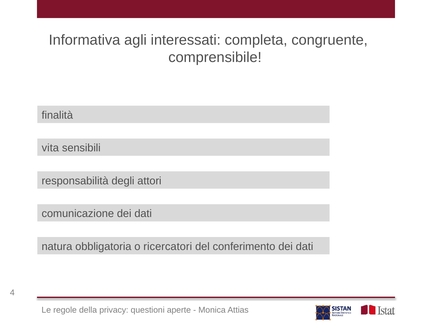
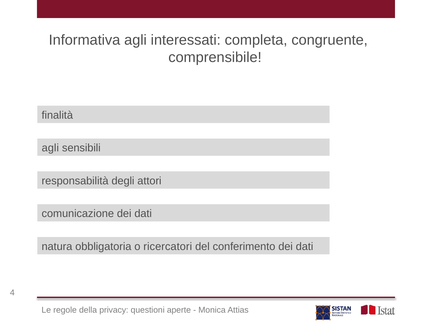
vita: vita -> agli (50, 148)
